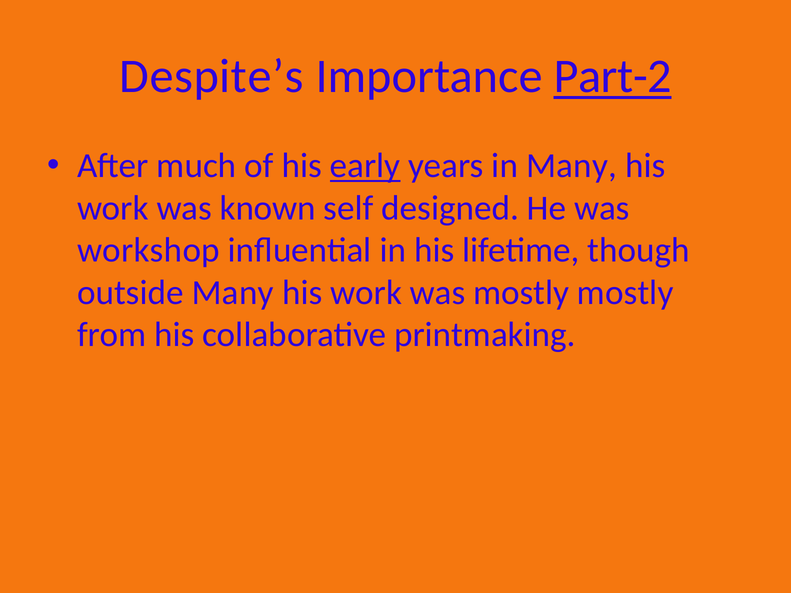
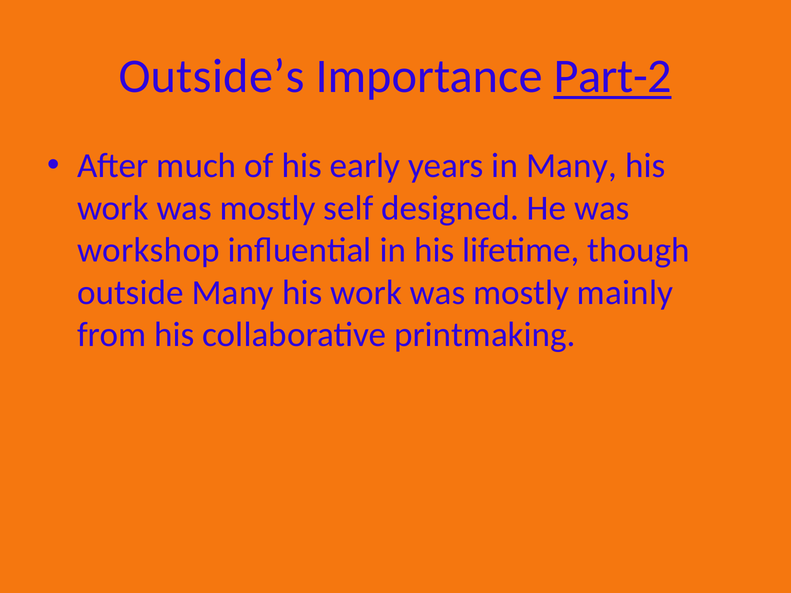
Despite’s: Despite’s -> Outside’s (212, 77)
early underline: present -> none (365, 166)
known: known -> mostly (268, 208)
mostly mostly: mostly -> mainly (625, 293)
